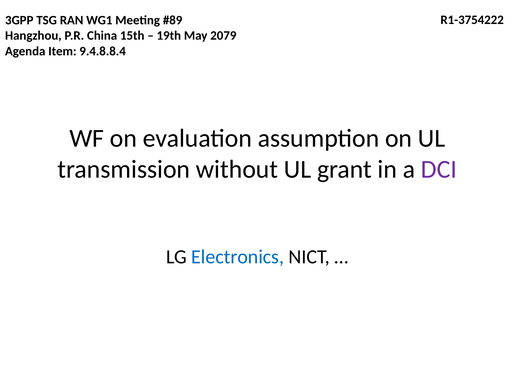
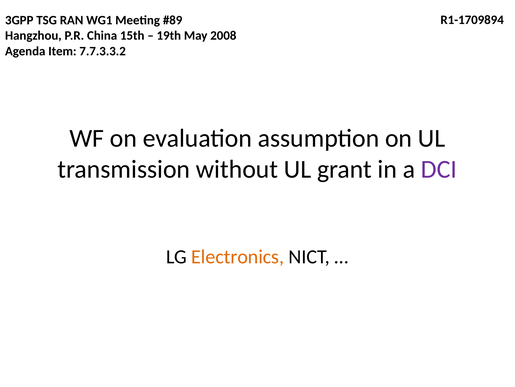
R1-3754222: R1-3754222 -> R1-1709894 (472, 20)
2079: 2079 -> 2008 (223, 36)
9.4.8.8.4: 9.4.8.8.4 -> 7.7.3.3.2 (103, 51)
Electronics colour: blue -> orange (238, 256)
